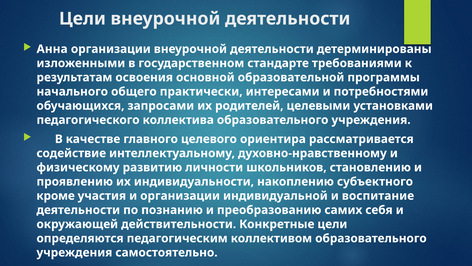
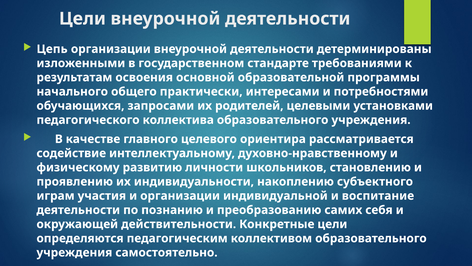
Анна: Анна -> Цепь (52, 49)
кроме: кроме -> играм (56, 195)
